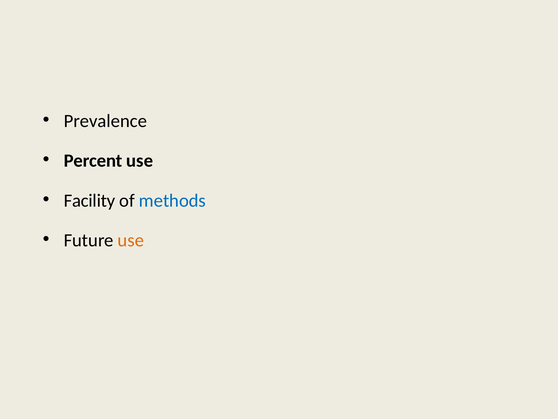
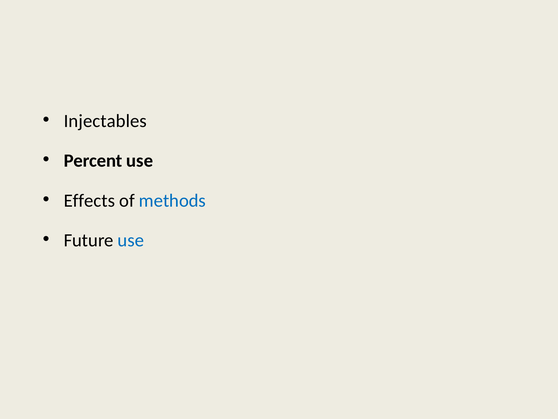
Prevalence: Prevalence -> Injectables (105, 121)
Facility: Facility -> Effects (89, 200)
use colour: orange -> blue (131, 240)
